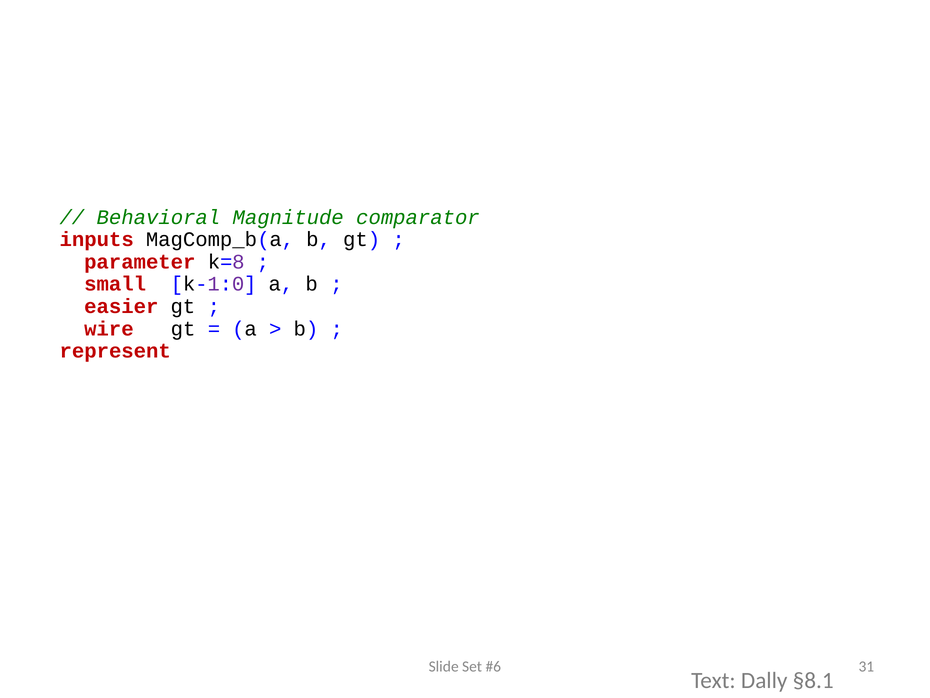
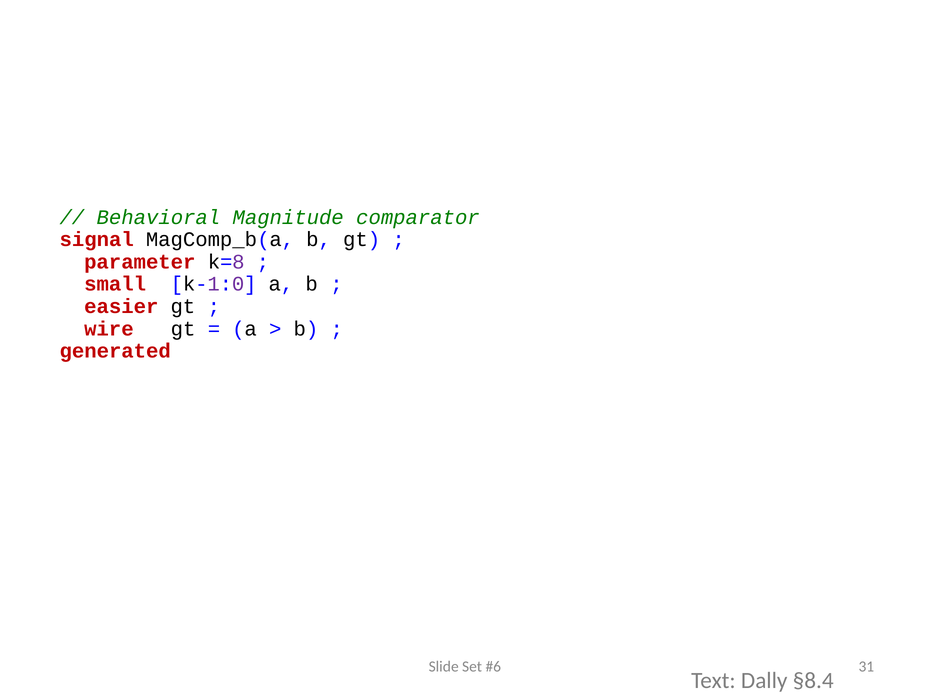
inputs: inputs -> signal (97, 239)
represent: represent -> generated (115, 351)
§8.1: §8.1 -> §8.4 (813, 680)
